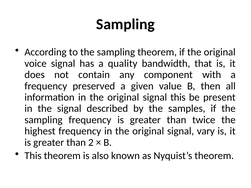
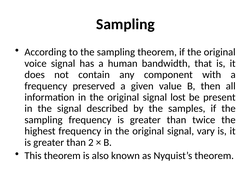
quality: quality -> human (123, 63)
signal this: this -> lost (178, 97)
